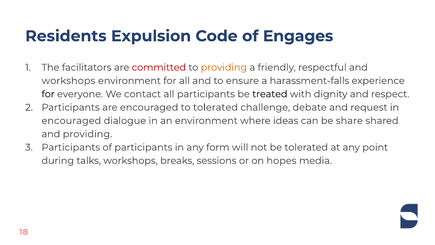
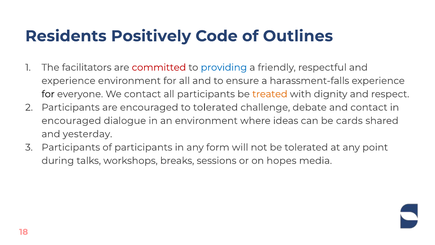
Expulsion: Expulsion -> Positively (151, 36)
Engages: Engages -> Outlines (298, 36)
providing colour: orange -> blue (224, 67)
workshops: workshops -> experience (68, 81)
treated colour: black -> orange (270, 94)
and request: request -> contact (369, 107)
share: share -> cards (349, 121)
and providing: providing -> yesterday (87, 134)
